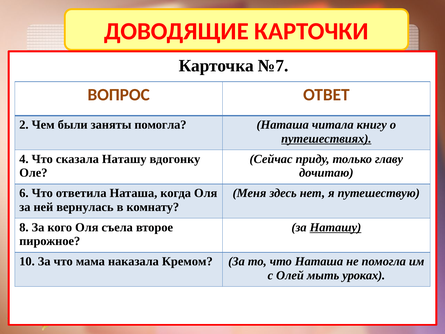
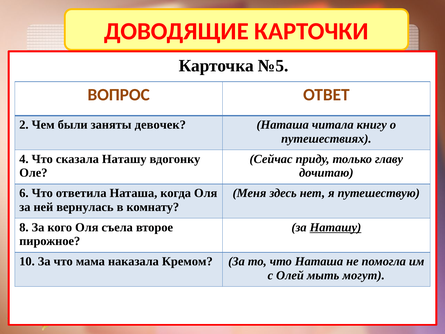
№7: №7 -> №5 (273, 66)
заняты помогла: помогла -> девочек (160, 125)
путешествиях underline: present -> none (326, 138)
уроках: уроках -> могут (364, 275)
